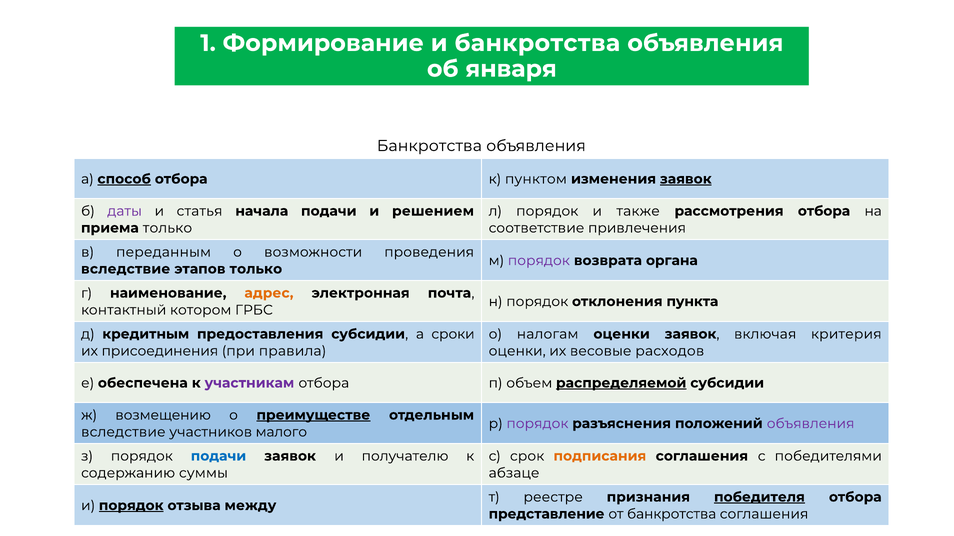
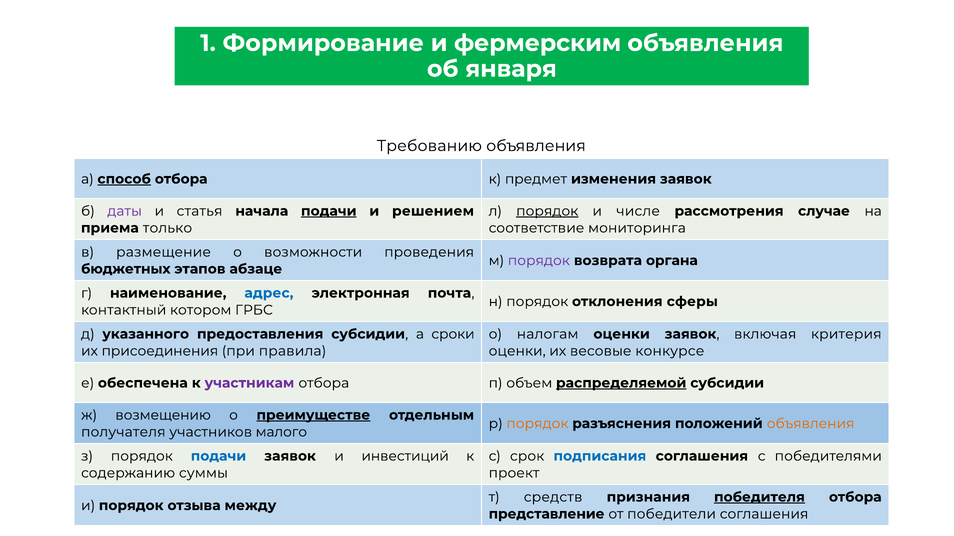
и банкротства: банкротства -> фермерским (538, 43)
Банкротства: Банкротства -> Требованию (429, 146)
пунктом: пунктом -> предмет (536, 179)
заявок underline: present -> none (686, 179)
подачи underline: none -> present (329, 211)
порядок underline: none -> present (547, 211)
также: также -> числе (638, 211)
рассмотрения отбора: отбора -> случае (824, 211)
привлечения: привлечения -> мониторинга (637, 228)
переданным: переданным -> размещение (164, 252)
вследствие: вследствие -> бюджетных (126, 269)
этапов только: только -> абзаце (256, 269)
адрес colour: orange -> blue (269, 293)
пункта: пункта -> сферы (692, 302)
кредитным: кредитным -> указанного (146, 334)
расходов: расходов -> конкурсе (670, 351)
порядок colour: purple -> orange (537, 424)
объявления colour: purple -> orange (811, 424)
вследствие: вследствие -> получателя (123, 432)
получателю: получателю -> инвестиций (405, 457)
подписания colour: orange -> blue (600, 457)
абзаце: абзаце -> проект (514, 473)
реестре: реестре -> средств (553, 498)
порядок underline: present -> none (131, 506)
от банкротства: банкротства -> победители (672, 515)
